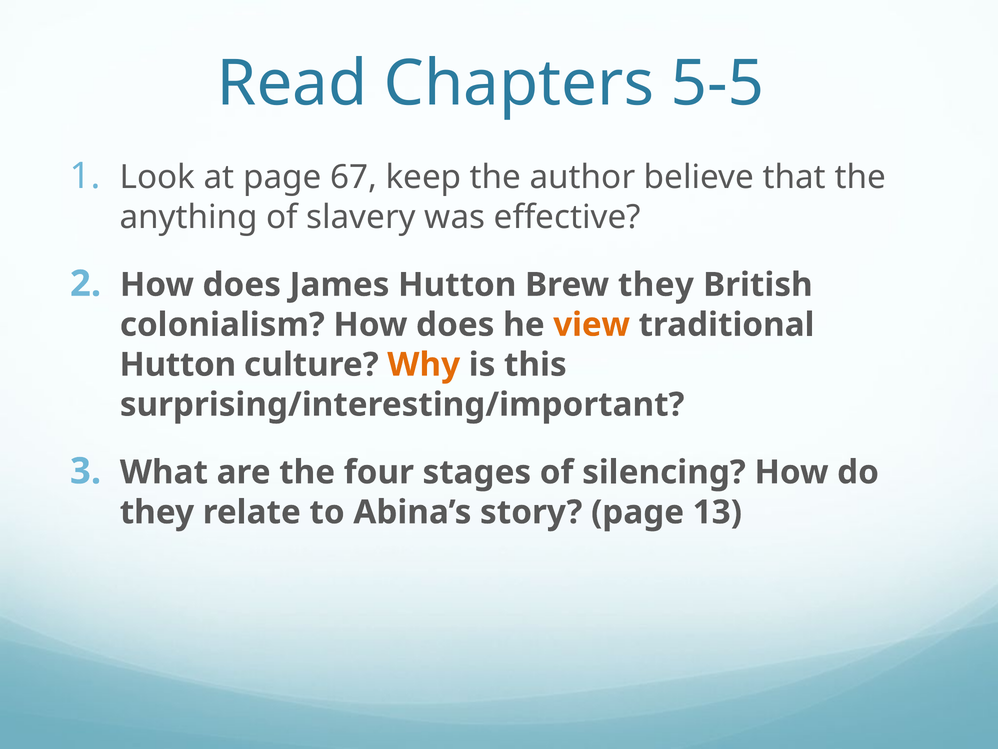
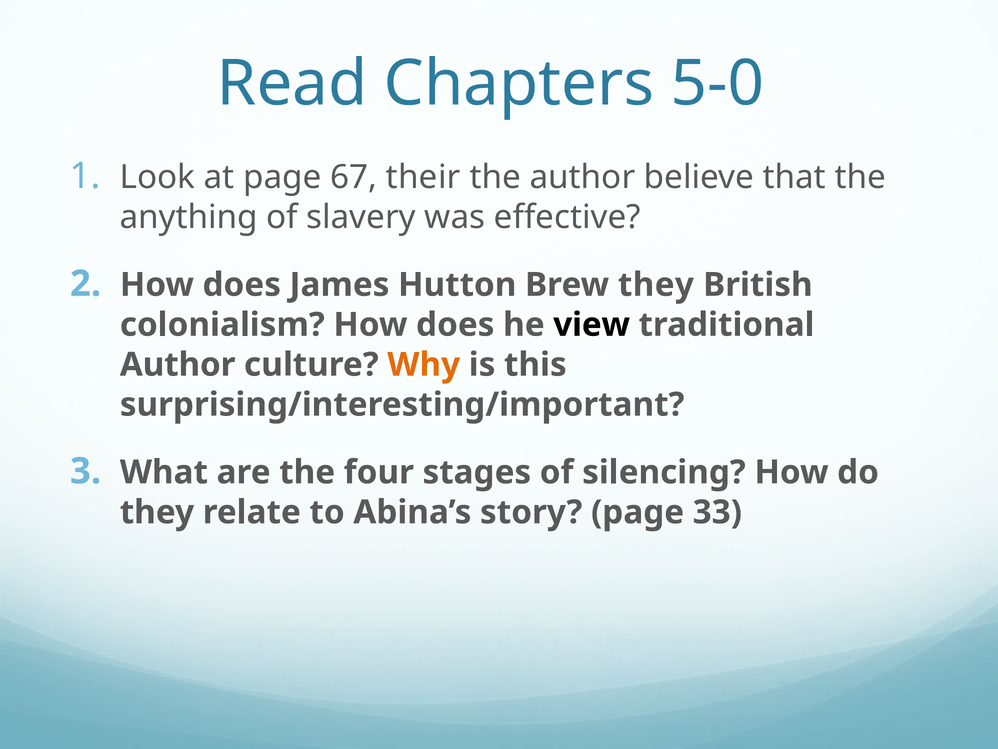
5-5: 5-5 -> 5-0 (717, 84)
keep: keep -> their (423, 177)
view colour: orange -> black (592, 325)
Hutton: Hutton -> Author (178, 364)
13: 13 -> 33 (717, 512)
